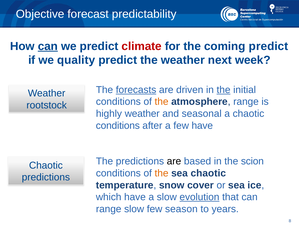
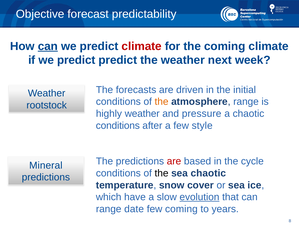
coming predict: predict -> climate (269, 46)
if we quality: quality -> predict (76, 60)
forecasts underline: present -> none (136, 90)
the underline: present -> none (224, 90)
seasonal: seasonal -> pressure (202, 114)
few have: have -> style (202, 126)
are colour: black -> red (174, 162)
scion: scion -> cycle (252, 162)
Chaotic: Chaotic -> Mineral (46, 166)
the colour: orange -> black (162, 174)
range slow: slow -> date (134, 210)
few season: season -> coming (181, 210)
